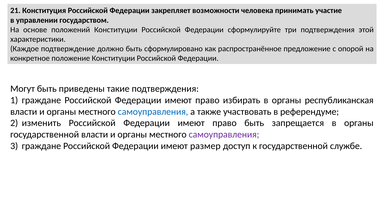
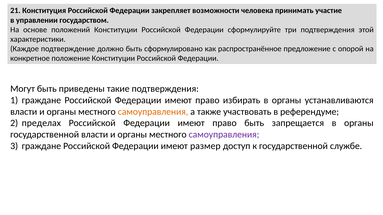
республиканская: республиканская -> устанавливаются (339, 100)
самоуправления colour: blue -> orange (153, 112)
изменить: изменить -> пределах (41, 123)
